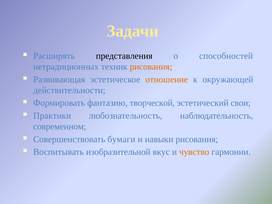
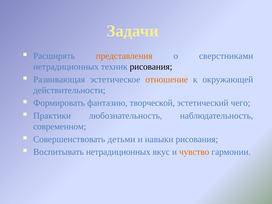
представления colour: black -> orange (124, 56)
способностей: способностей -> сверстниками (226, 56)
рисования colour: orange -> black (151, 67)
свои: свои -> чего (241, 103)
бумаги: бумаги -> детьми (121, 139)
Воспитывать изобразительной: изобразительной -> нетрадиционных (118, 152)
